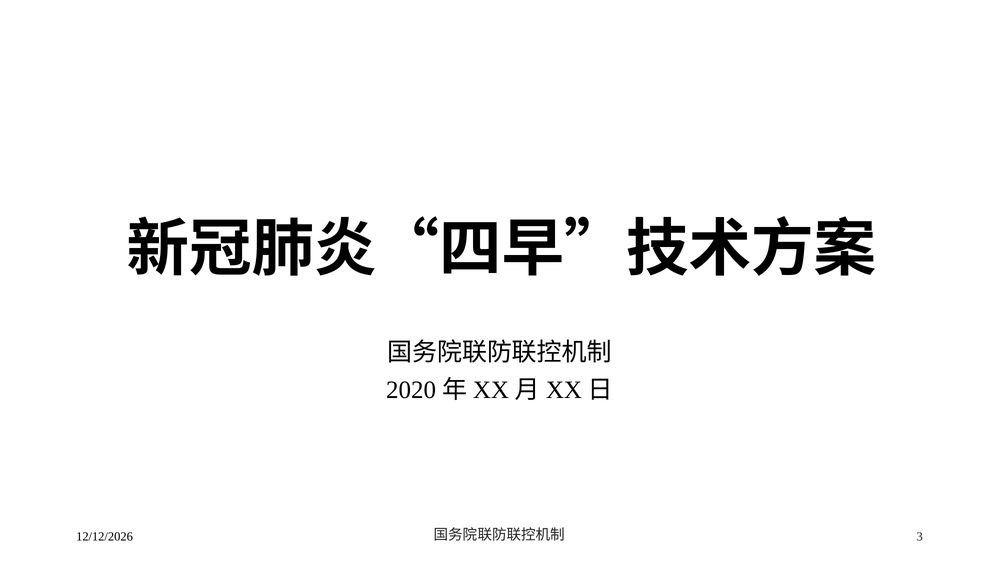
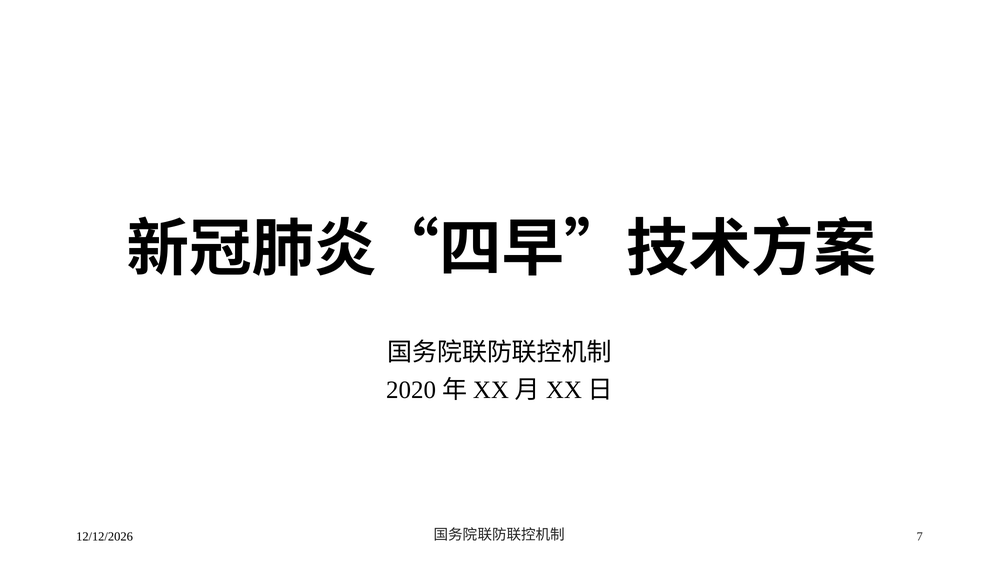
3: 3 -> 7 (920, 537)
